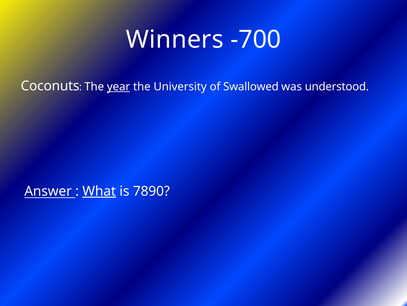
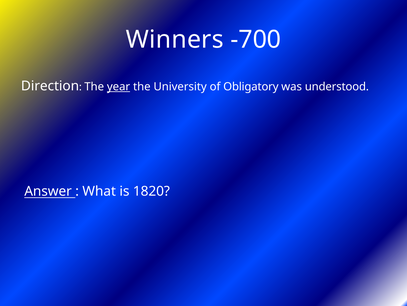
Coconuts: Coconuts -> Direction (50, 86)
Swallowed: Swallowed -> Obligatory (251, 86)
What underline: present -> none (99, 191)
7890: 7890 -> 1820 (151, 191)
